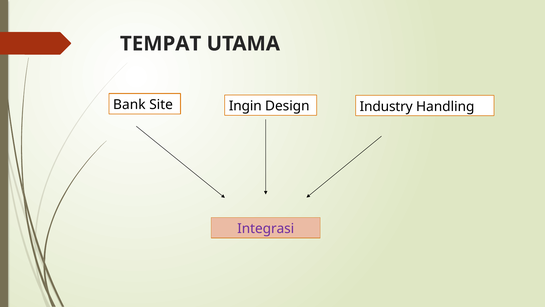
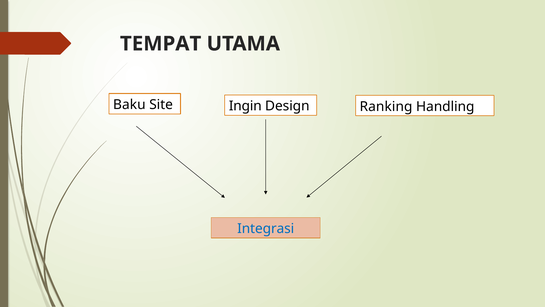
Bank: Bank -> Baku (129, 104)
Industry: Industry -> Ranking (386, 106)
Integrasi colour: purple -> blue (266, 228)
